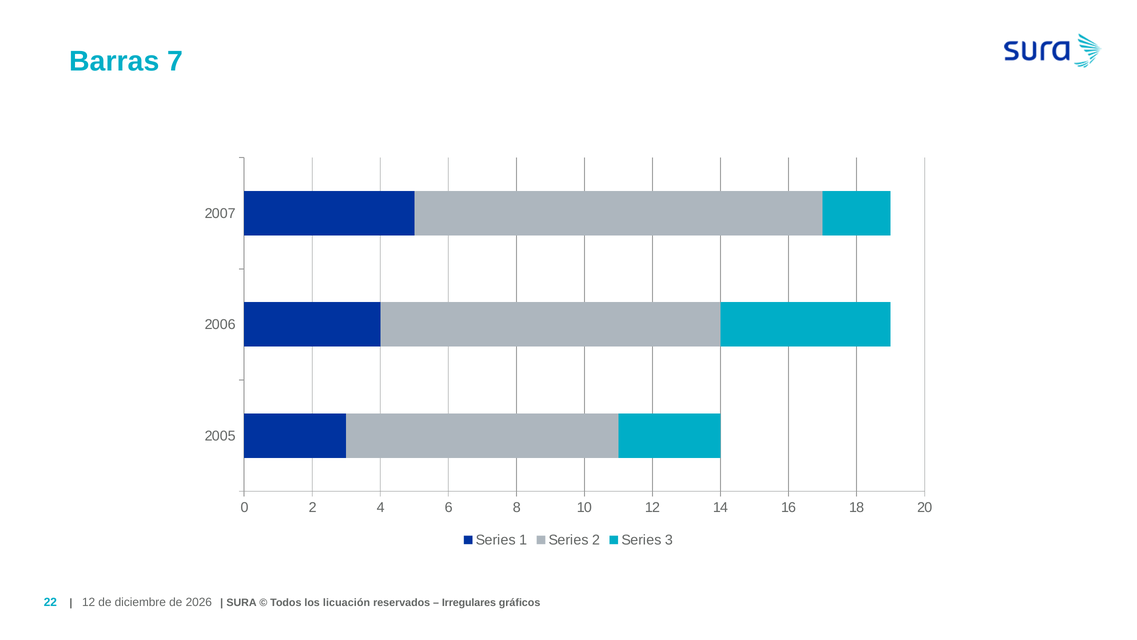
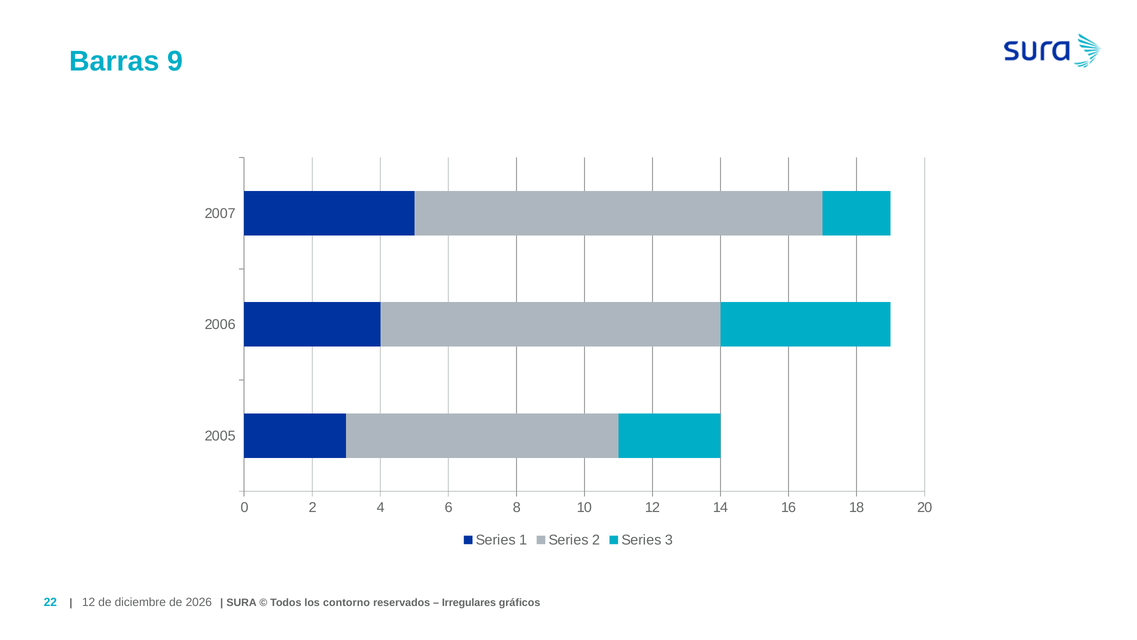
7: 7 -> 9 (175, 61)
licuación: licuación -> contorno (346, 603)
